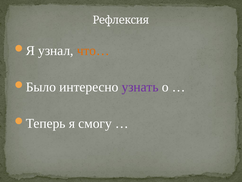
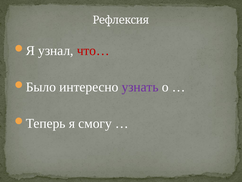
что… colour: orange -> red (93, 51)
